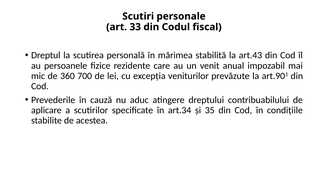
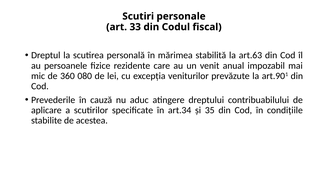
art.43: art.43 -> art.63 (250, 55)
700: 700 -> 080 (85, 76)
